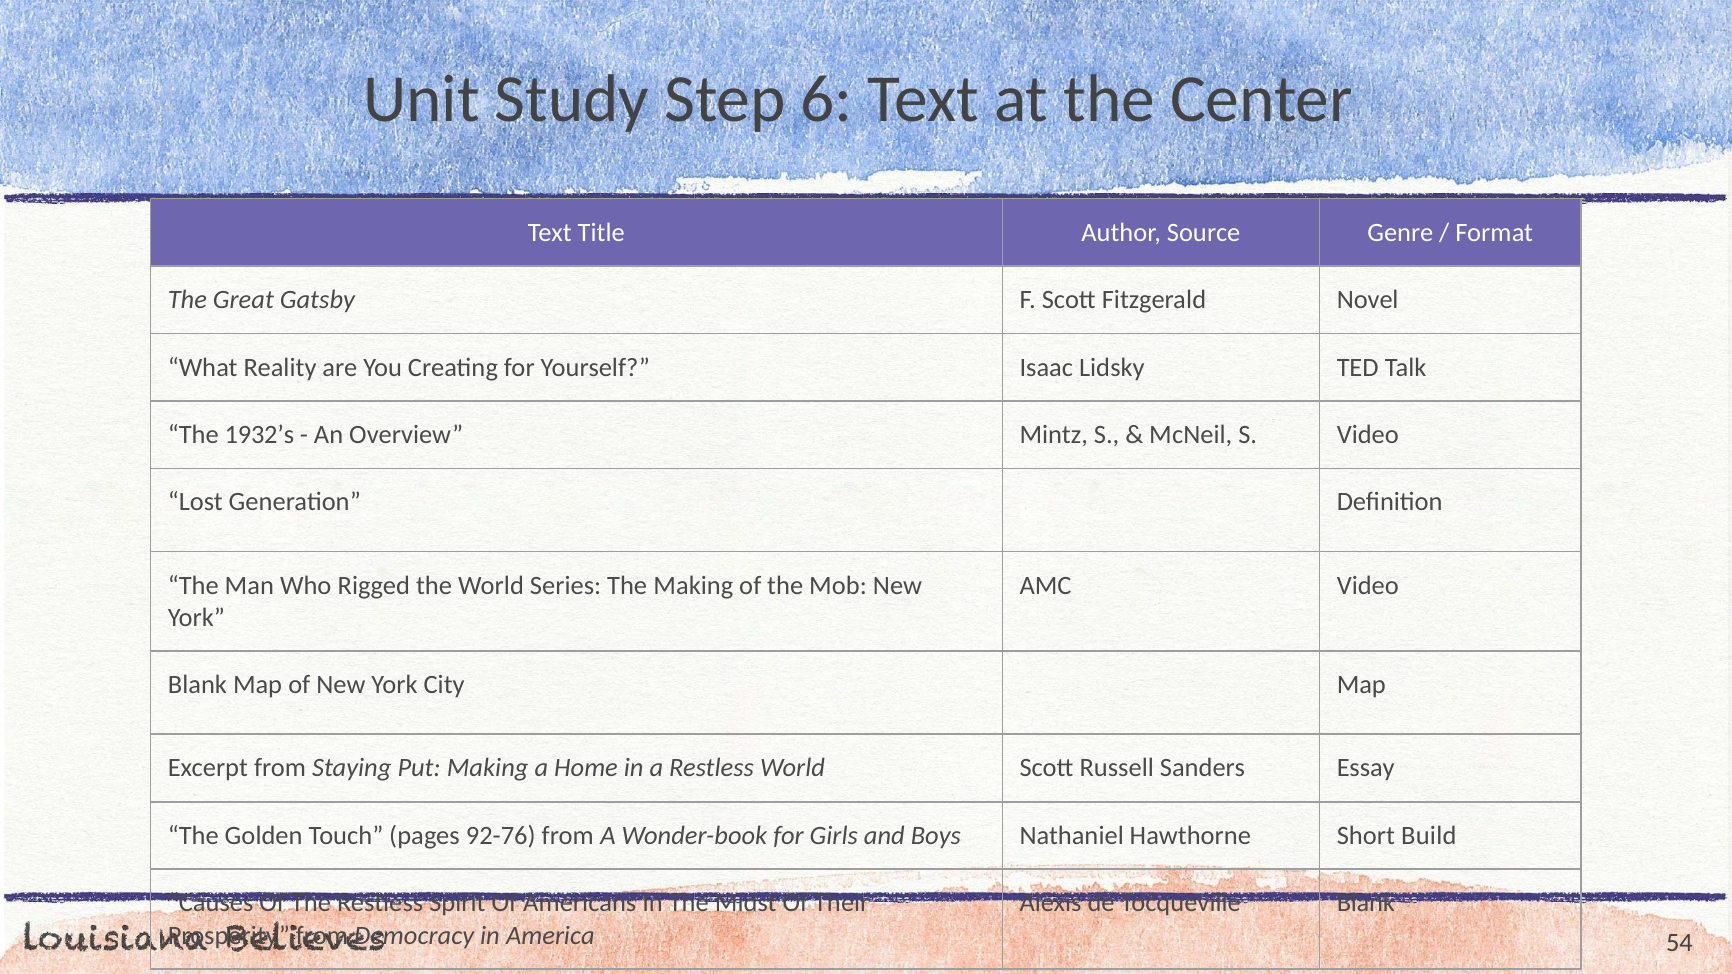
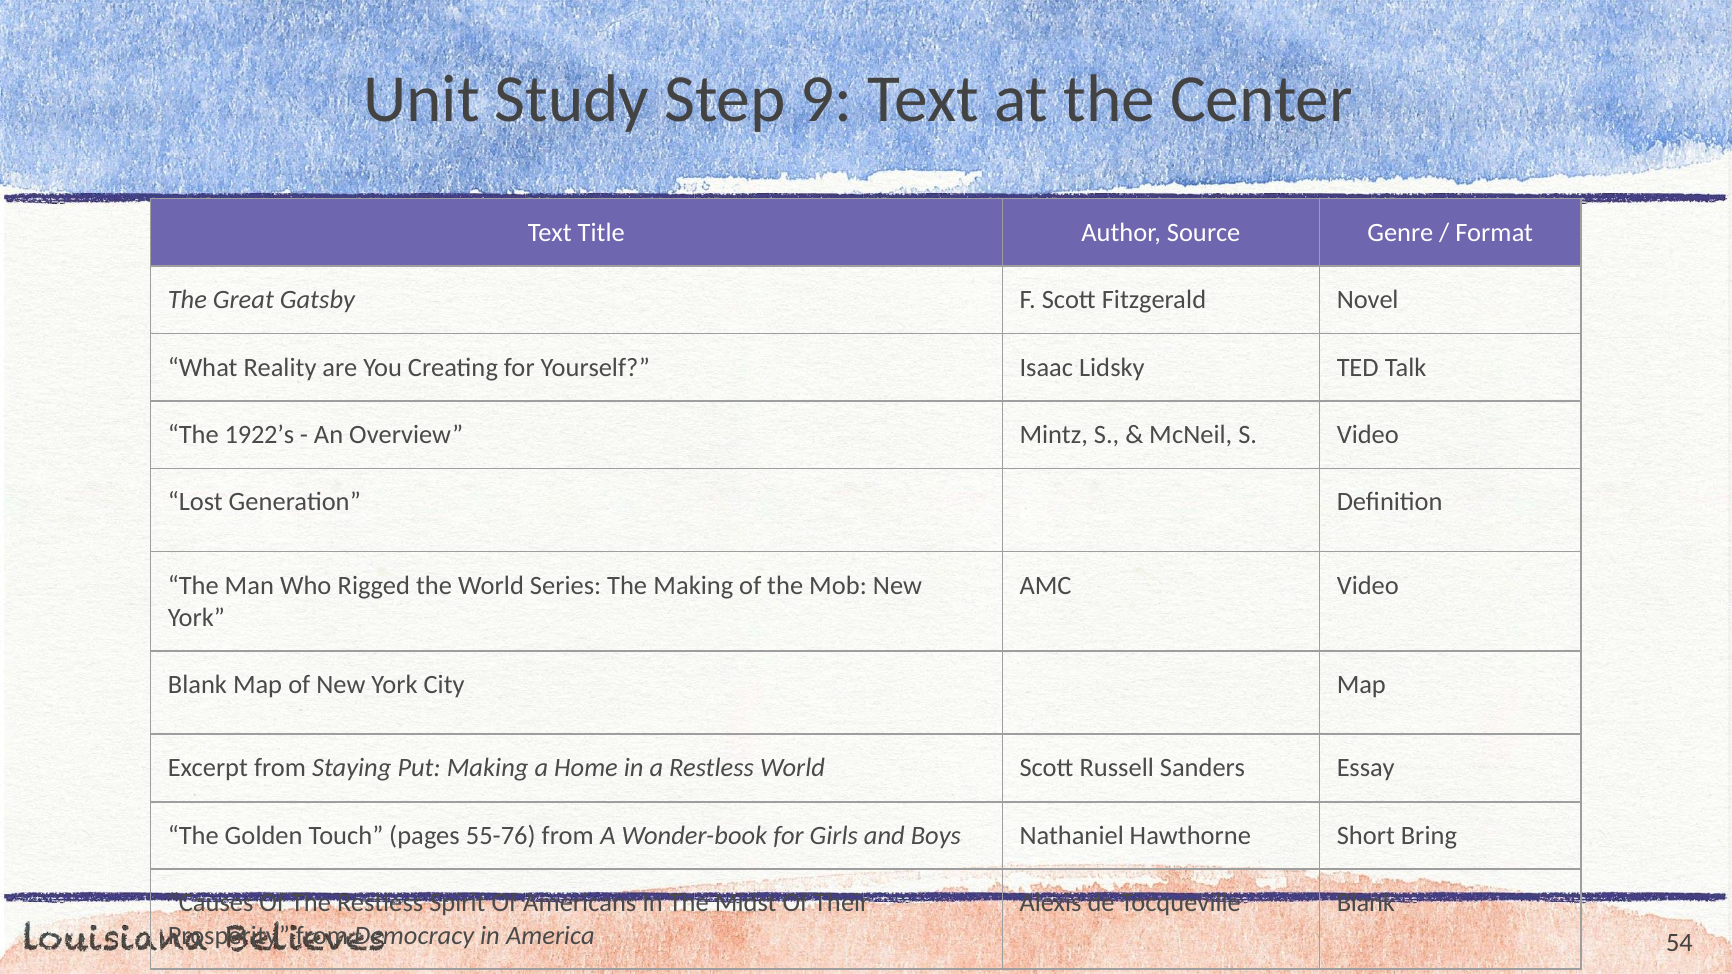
6: 6 -> 9 (827, 99)
1932’s: 1932’s -> 1922’s (259, 435)
92-76: 92-76 -> 55-76 (501, 836)
Build: Build -> Bring (1429, 836)
